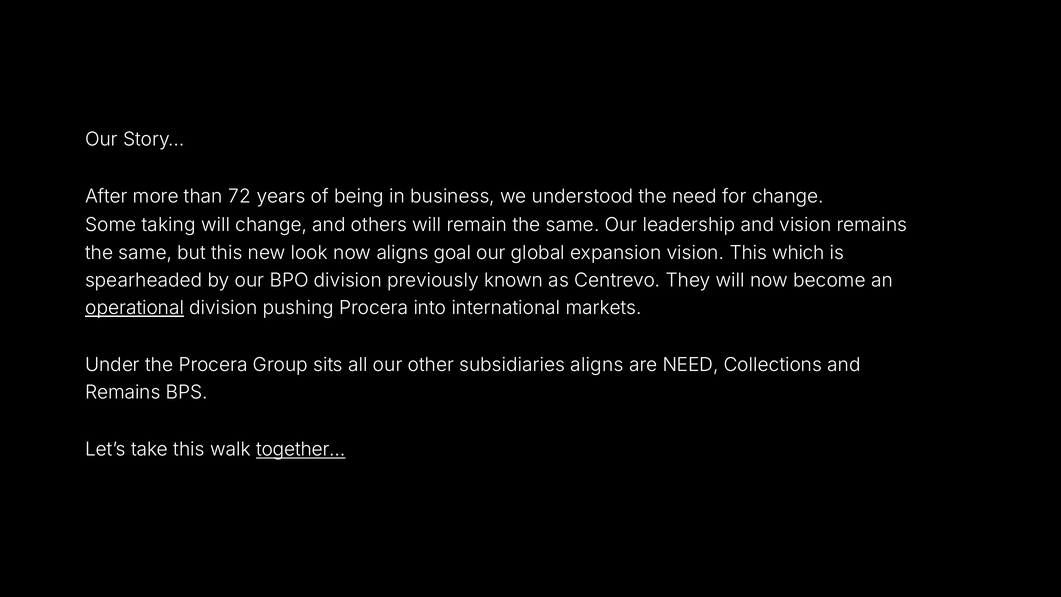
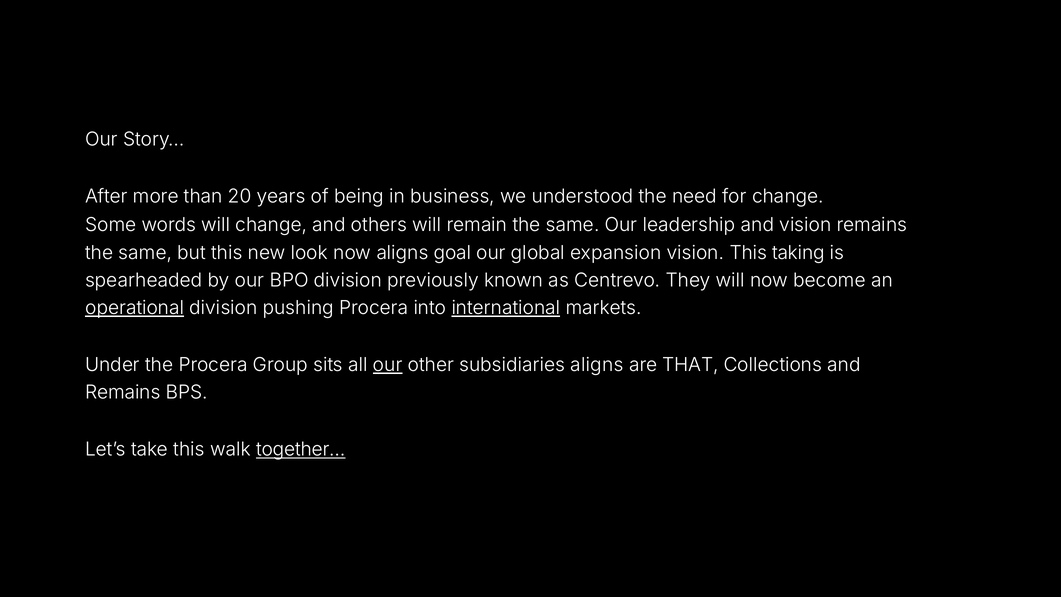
72: 72 -> 20 (240, 197)
taking: taking -> words (169, 225)
which: which -> taking (798, 253)
international underline: none -> present (506, 308)
our underline: none -> present (388, 365)
are NEED: NEED -> THAT (691, 365)
